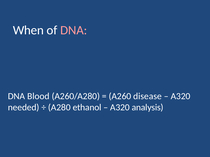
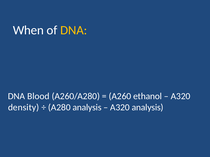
DNA colour: pink -> yellow (74, 30)
disease: disease -> ethanol (148, 97)
needed: needed -> density (24, 108)
A280 ethanol: ethanol -> analysis (87, 108)
